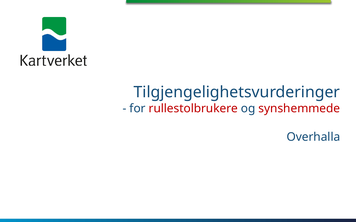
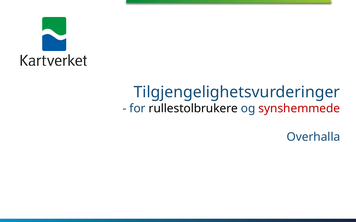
rullestolbrukere colour: red -> black (193, 109)
